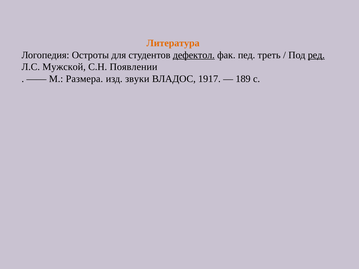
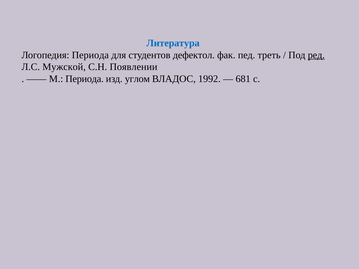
Литература colour: orange -> blue (173, 43)
Логопедия Остроты: Остроты -> Периода (90, 55)
дефектол underline: present -> none (194, 55)
М Размера: Размера -> Периода (85, 79)
звуки: звуки -> углом (137, 79)
1917: 1917 -> 1992 (209, 79)
189: 189 -> 681 (243, 79)
